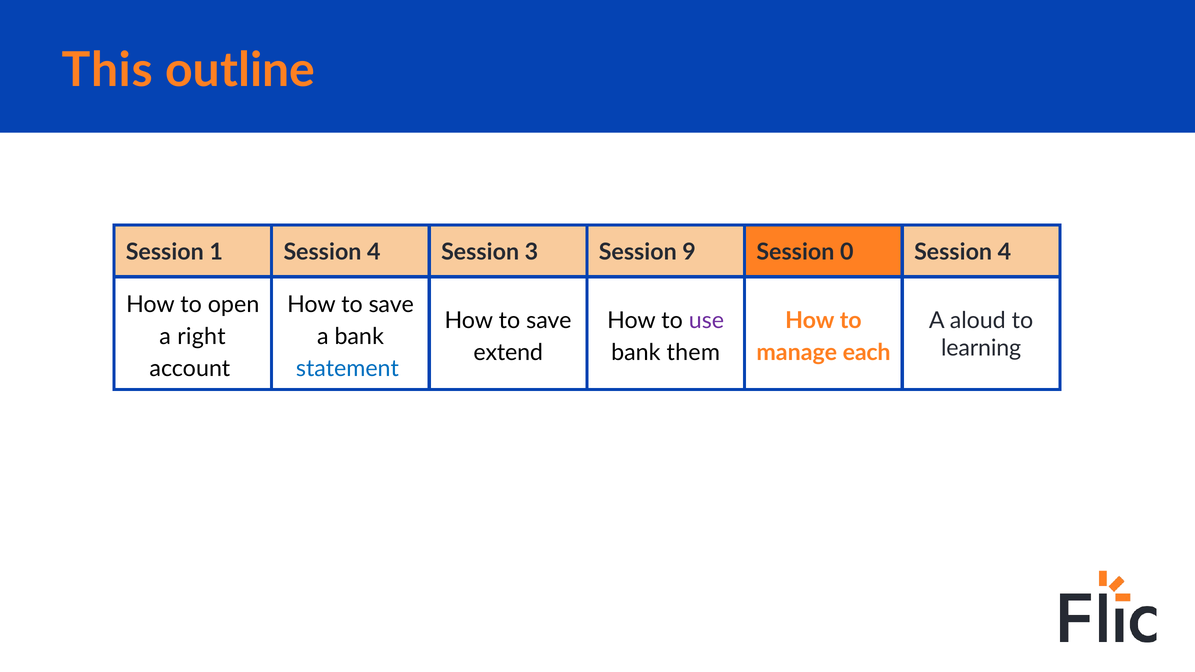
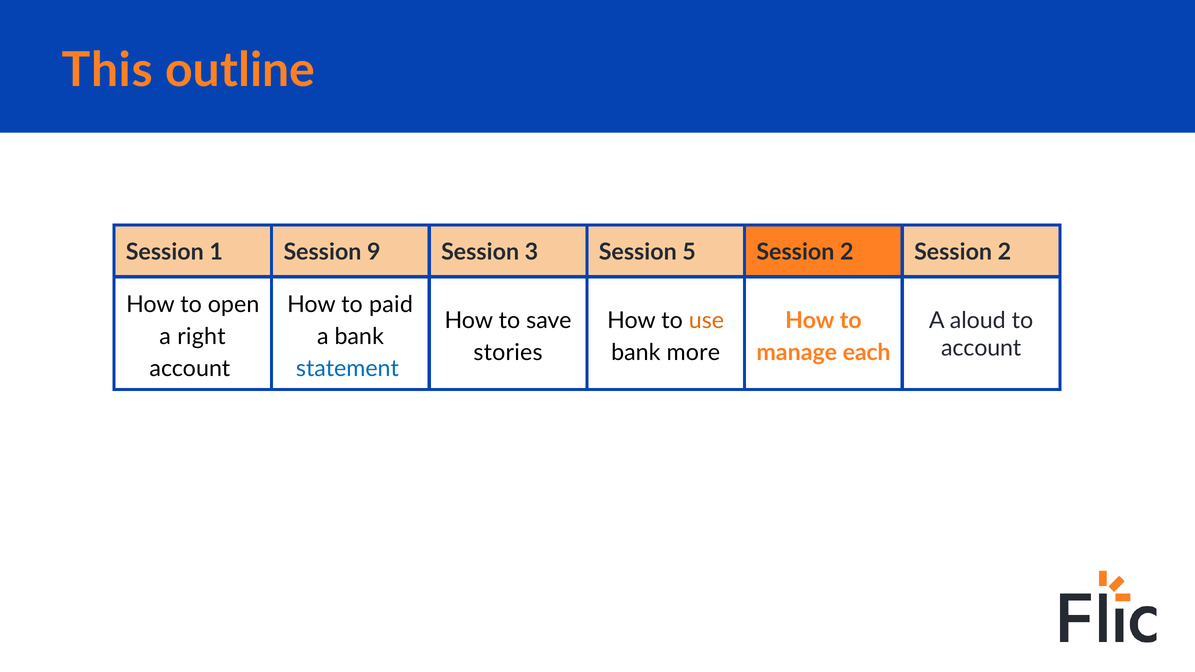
1 Session 4: 4 -> 9 (374, 252)
9: 9 -> 5 (689, 252)
0: 0 -> 2 (847, 252)
4: 4 -> 2 (1004, 252)
save: save -> paid (391, 304)
use colour: purple -> orange (706, 320)
learning: learning -> account (981, 348)
extend: extend -> stories (508, 353)
them: them -> more (693, 353)
